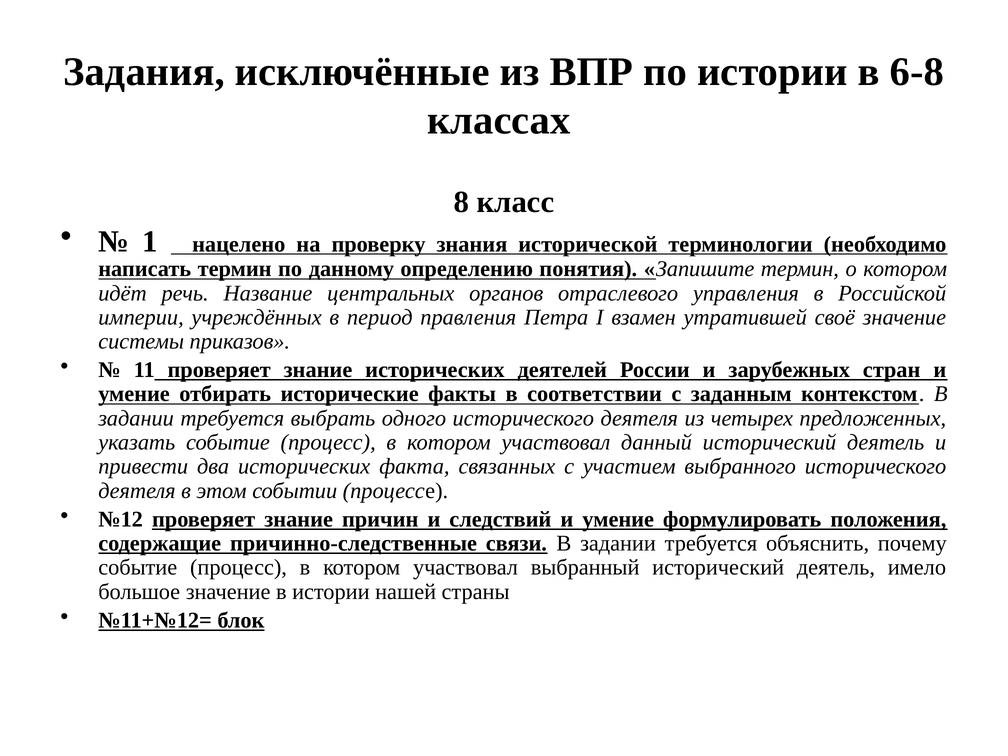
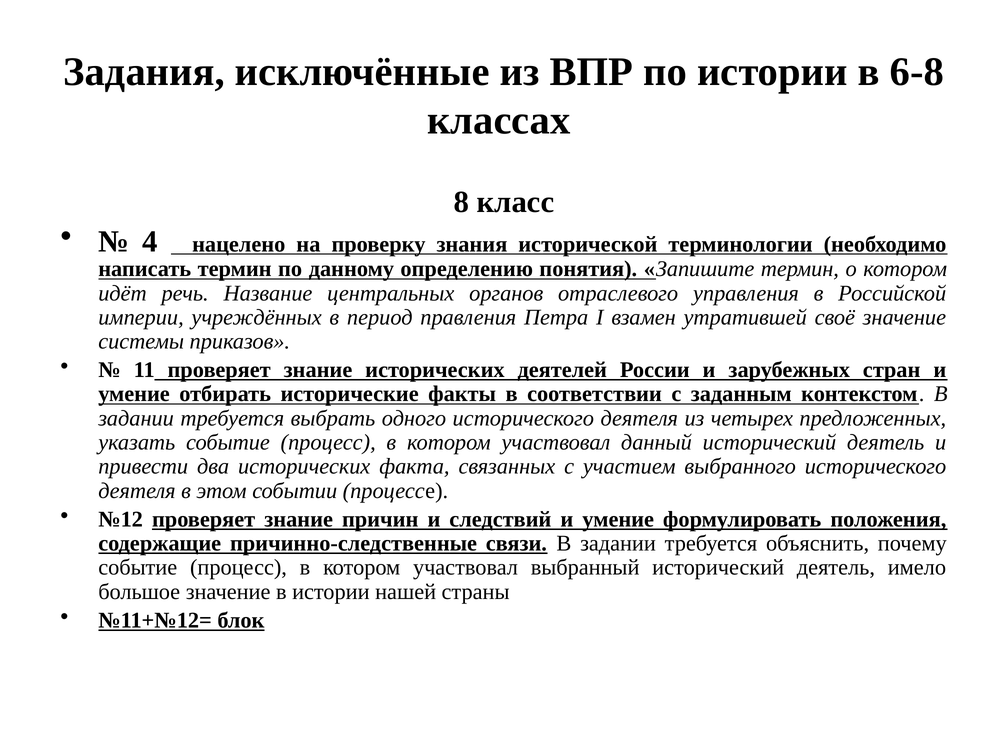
1: 1 -> 4 (150, 241)
